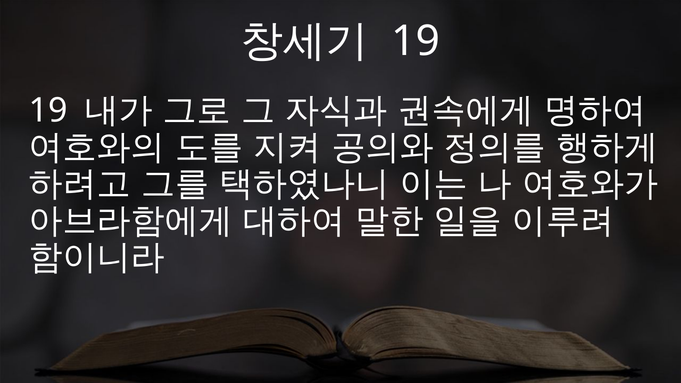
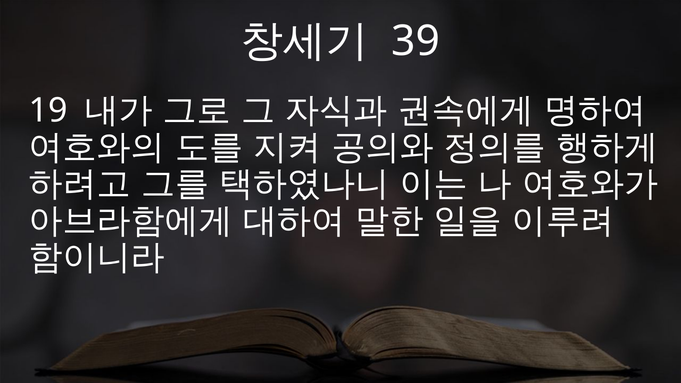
19: 19 -> 39 (416, 41)
